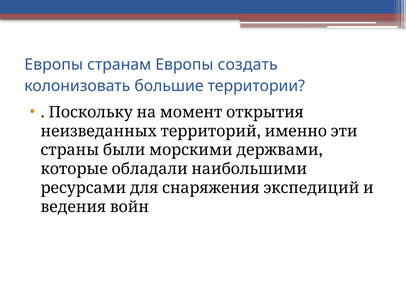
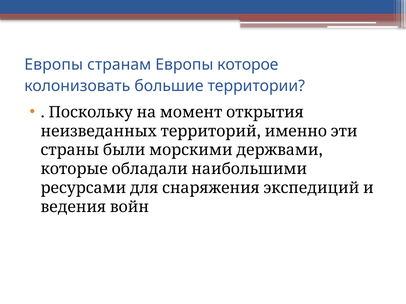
создать: создать -> которое (248, 65)
